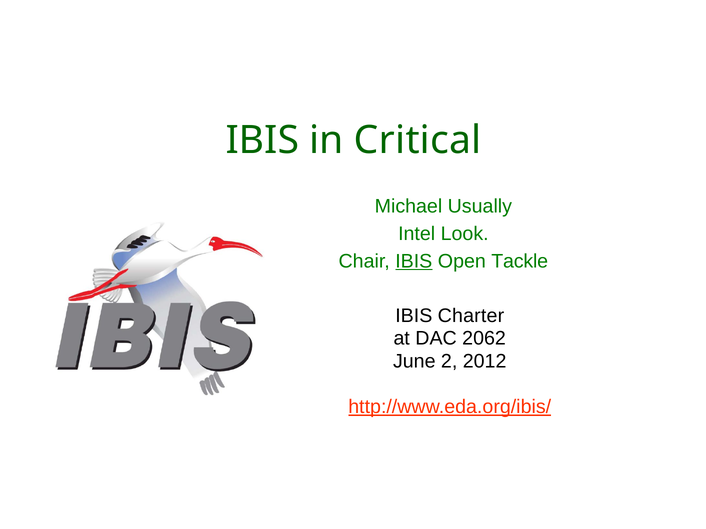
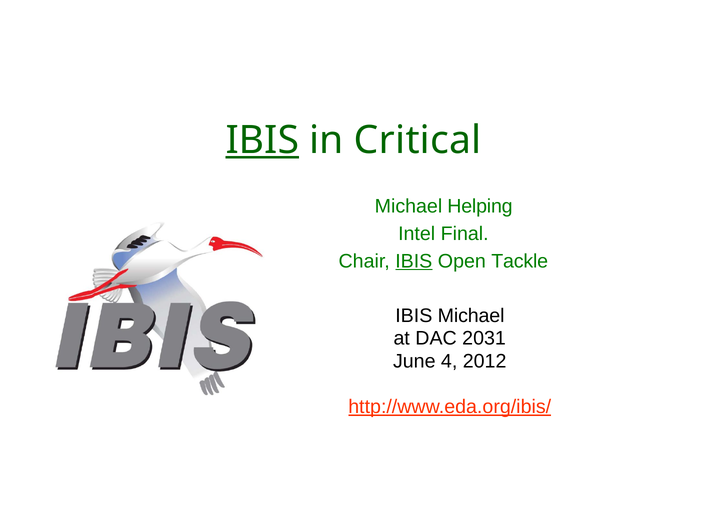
IBIS underline: none -> present (262, 140)
Usually: Usually -> Helping (480, 206)
Look: Look -> Final (465, 234)
IBIS Charter: Charter -> Michael (471, 316)
2062: 2062 -> 2031 (484, 339)
2: 2 -> 4 (449, 362)
